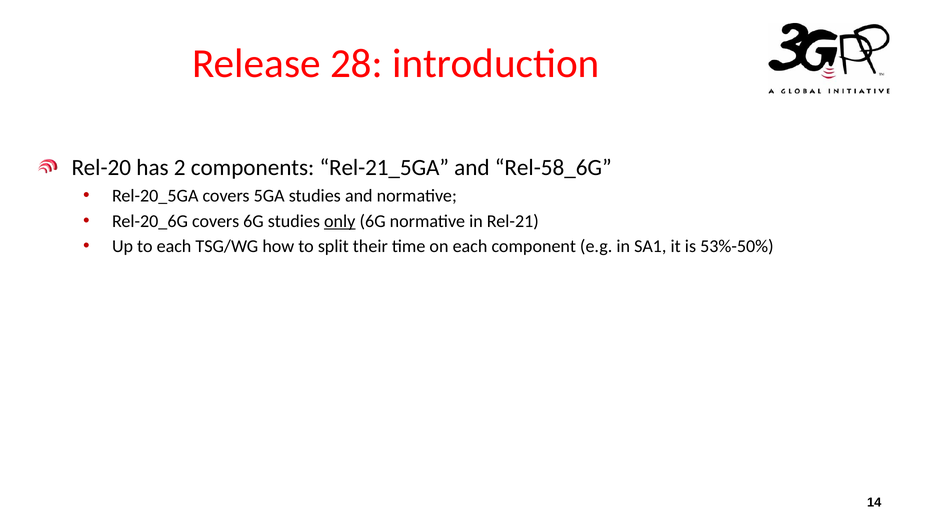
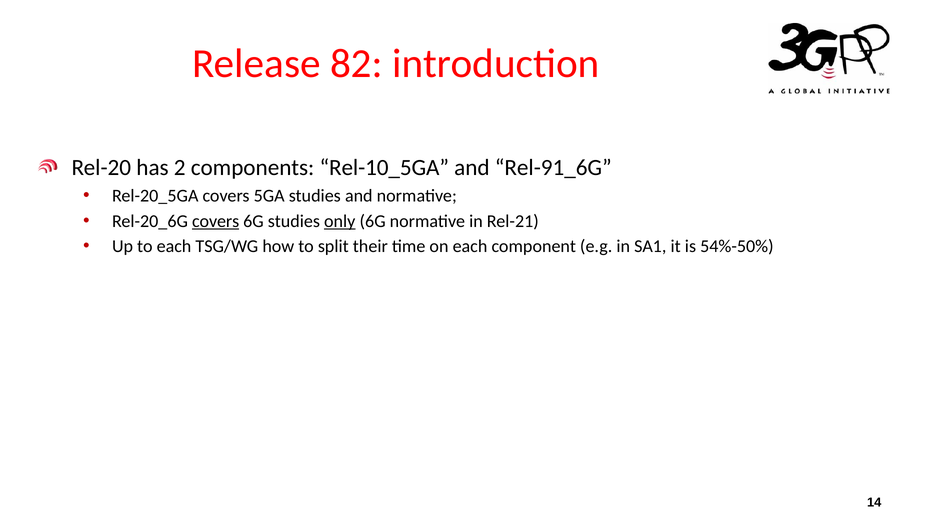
28: 28 -> 82 (356, 64)
Rel-21_5GA: Rel-21_5GA -> Rel-10_5GA (384, 168)
Rel-58_6G: Rel-58_6G -> Rel-91_6G (553, 168)
covers underline: none -> present (216, 221)
53%-50%: 53%-50% -> 54%-50% (737, 246)
